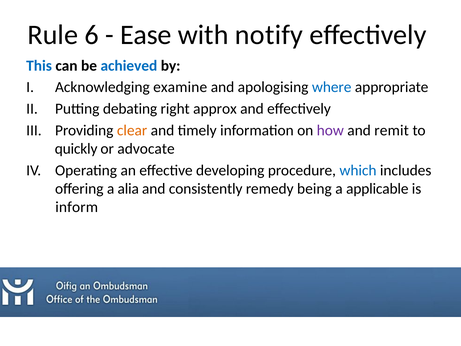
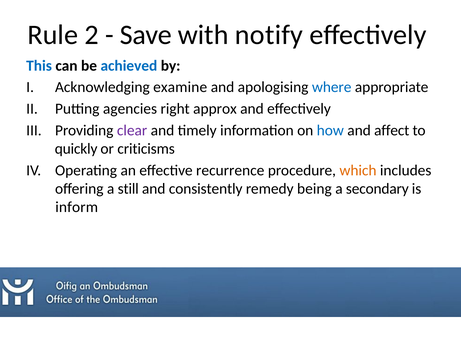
6: 6 -> 2 (92, 35)
Ease: Ease -> Save (146, 35)
debating: debating -> agencies (130, 109)
clear colour: orange -> purple (132, 130)
how colour: purple -> blue (330, 130)
remit: remit -> affect (392, 130)
advocate: advocate -> criticisms (146, 149)
developing: developing -> recurrence (230, 170)
which colour: blue -> orange (358, 170)
alia: alia -> still (128, 189)
applicable: applicable -> secondary (377, 189)
